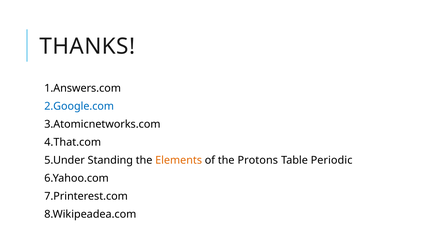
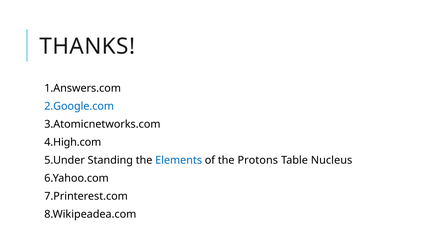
4.That.com: 4.That.com -> 4.High.com (73, 142)
Elements colour: orange -> blue (179, 160)
Periodic: Periodic -> Nucleus (332, 160)
